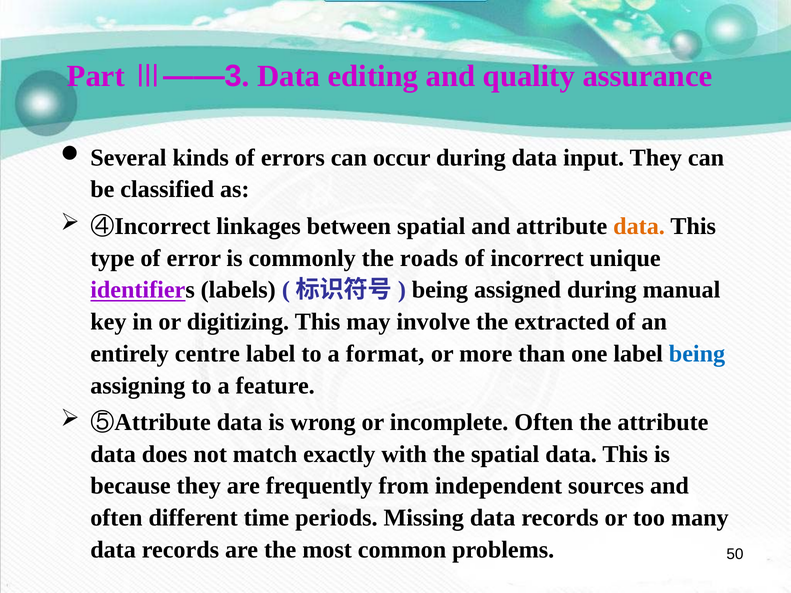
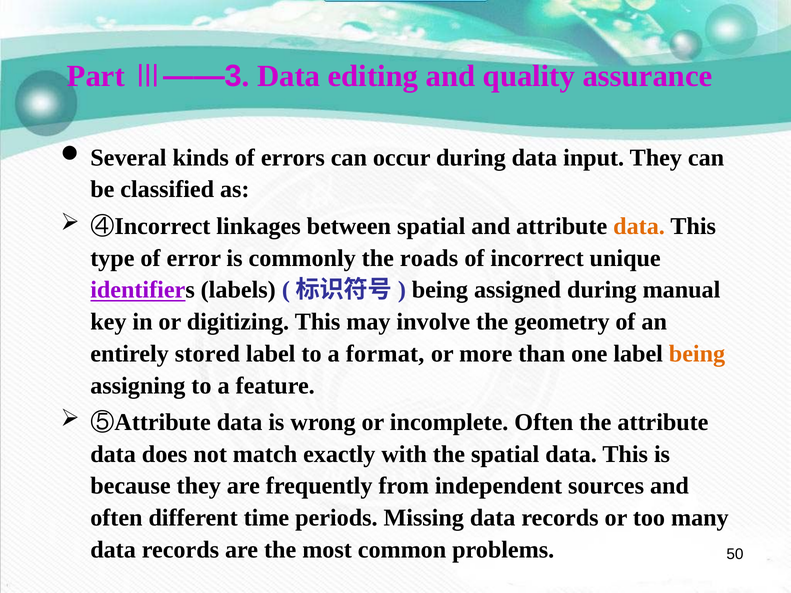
extracted: extracted -> geometry (562, 322)
centre: centre -> stored (207, 354)
being colour: blue -> orange (697, 354)
